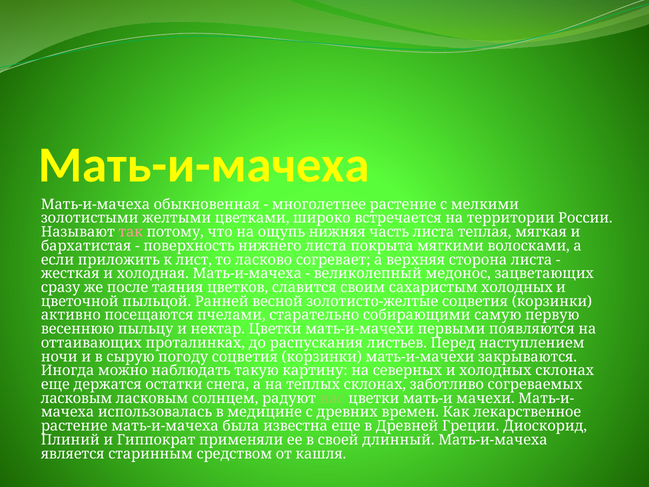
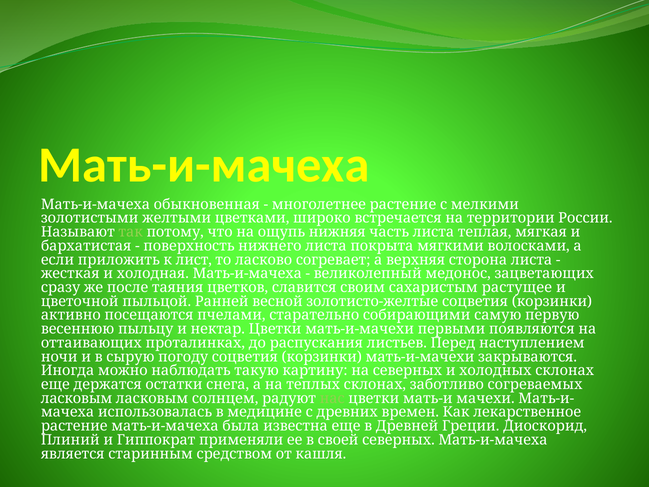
так colour: pink -> light green (131, 232)
сахаристым холодных: холодных -> растущее (517, 287)
своей длинный: длинный -> северных (398, 440)
